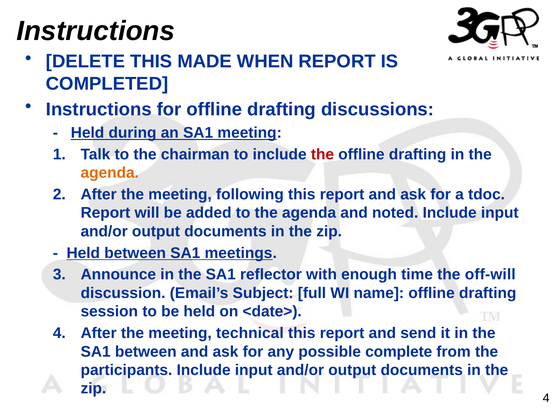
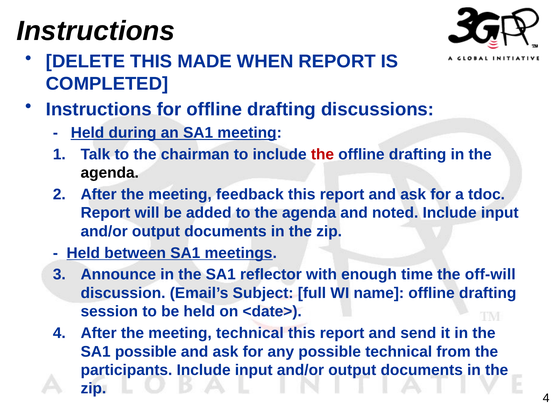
agenda colour: orange -> black (110, 173)
following: following -> feedback (250, 194)
SA1 between: between -> possible (146, 352)
possible complete: complete -> technical (399, 352)
